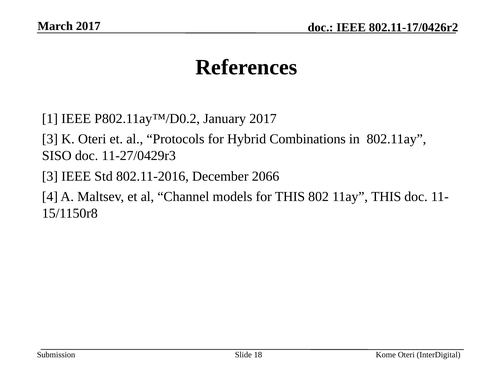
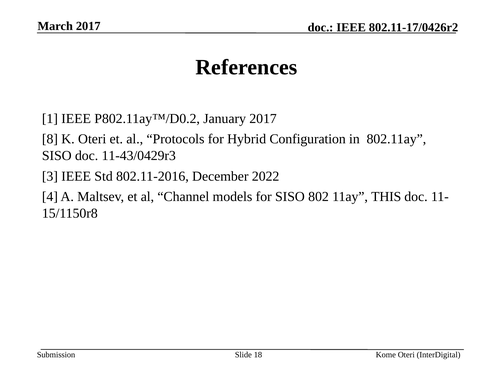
3: 3 -> 8 (50, 139)
Combinations: Combinations -> Configuration (308, 139)
11-27/0429r3: 11-27/0429r3 -> 11-43/0429r3 (139, 155)
2066: 2066 -> 2022 (266, 176)
for THIS: THIS -> SISO (290, 197)
